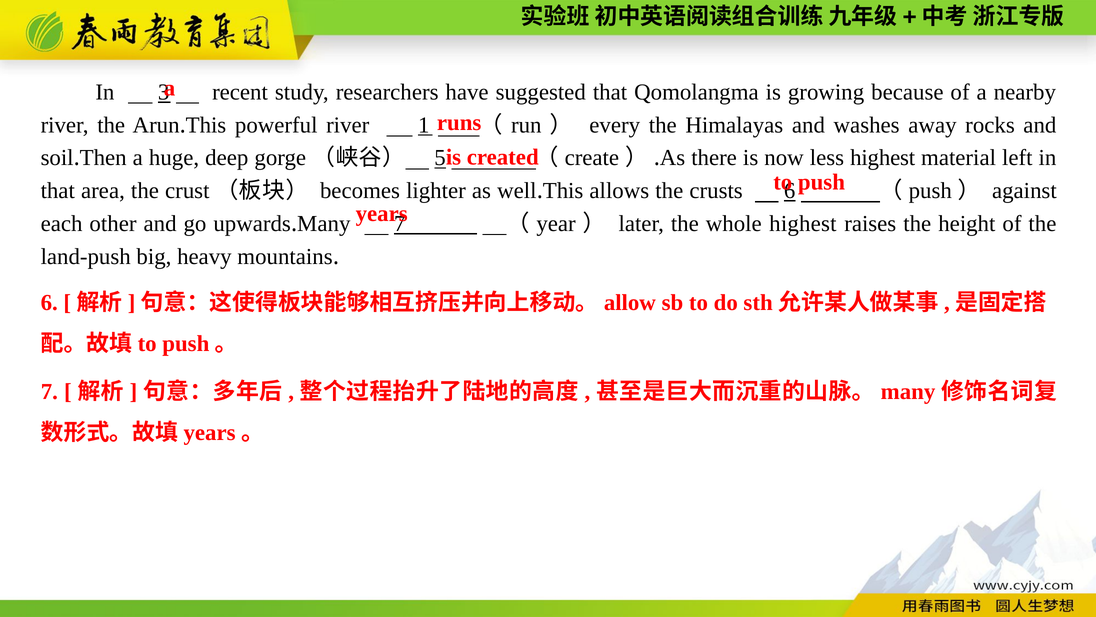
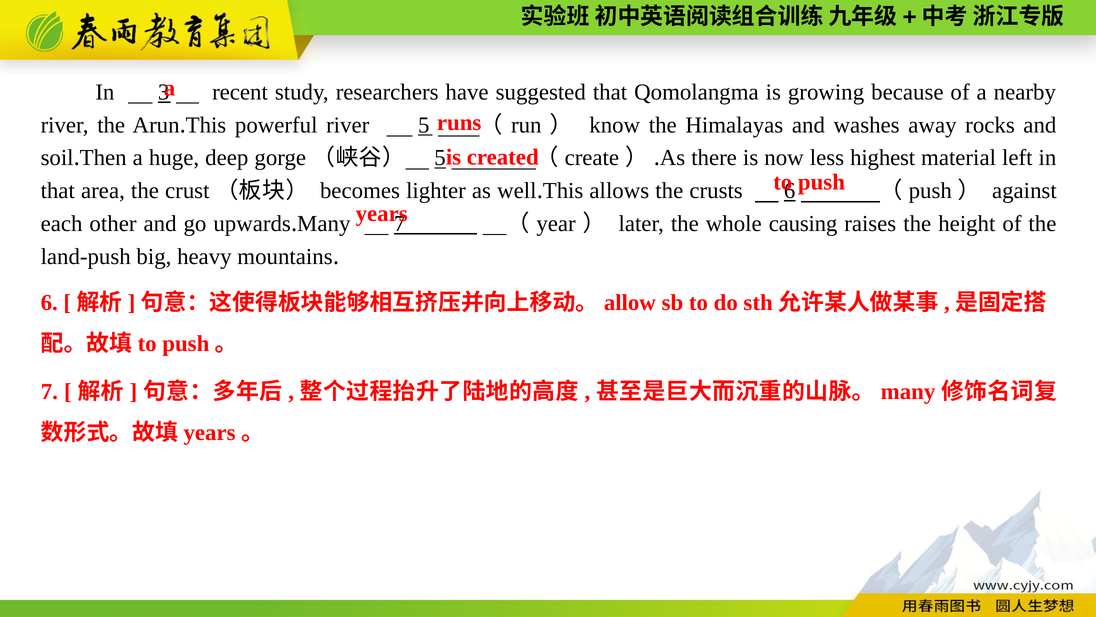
river 1: 1 -> 5 (424, 125)
every: every -> know (615, 125)
whole highest: highest -> causing (803, 224)
